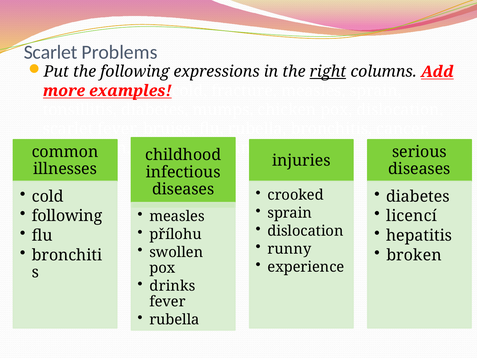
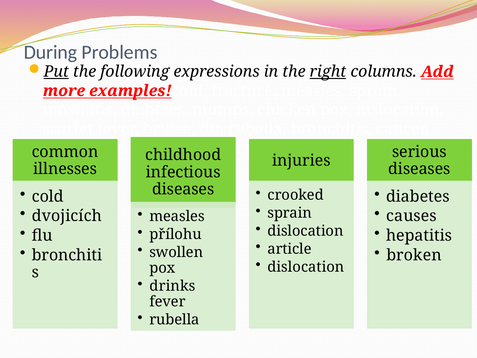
Scarlet: Scarlet -> During (51, 52)
Put underline: none -> present (56, 72)
following: following -> dvojicích (67, 216)
licencí: licencí -> causes (412, 216)
runny: runny -> article (290, 249)
experience: experience -> dislocation (306, 267)
